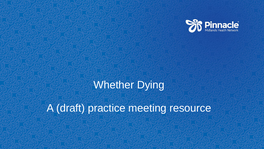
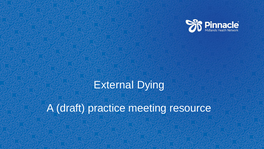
Whether: Whether -> External (114, 85)
